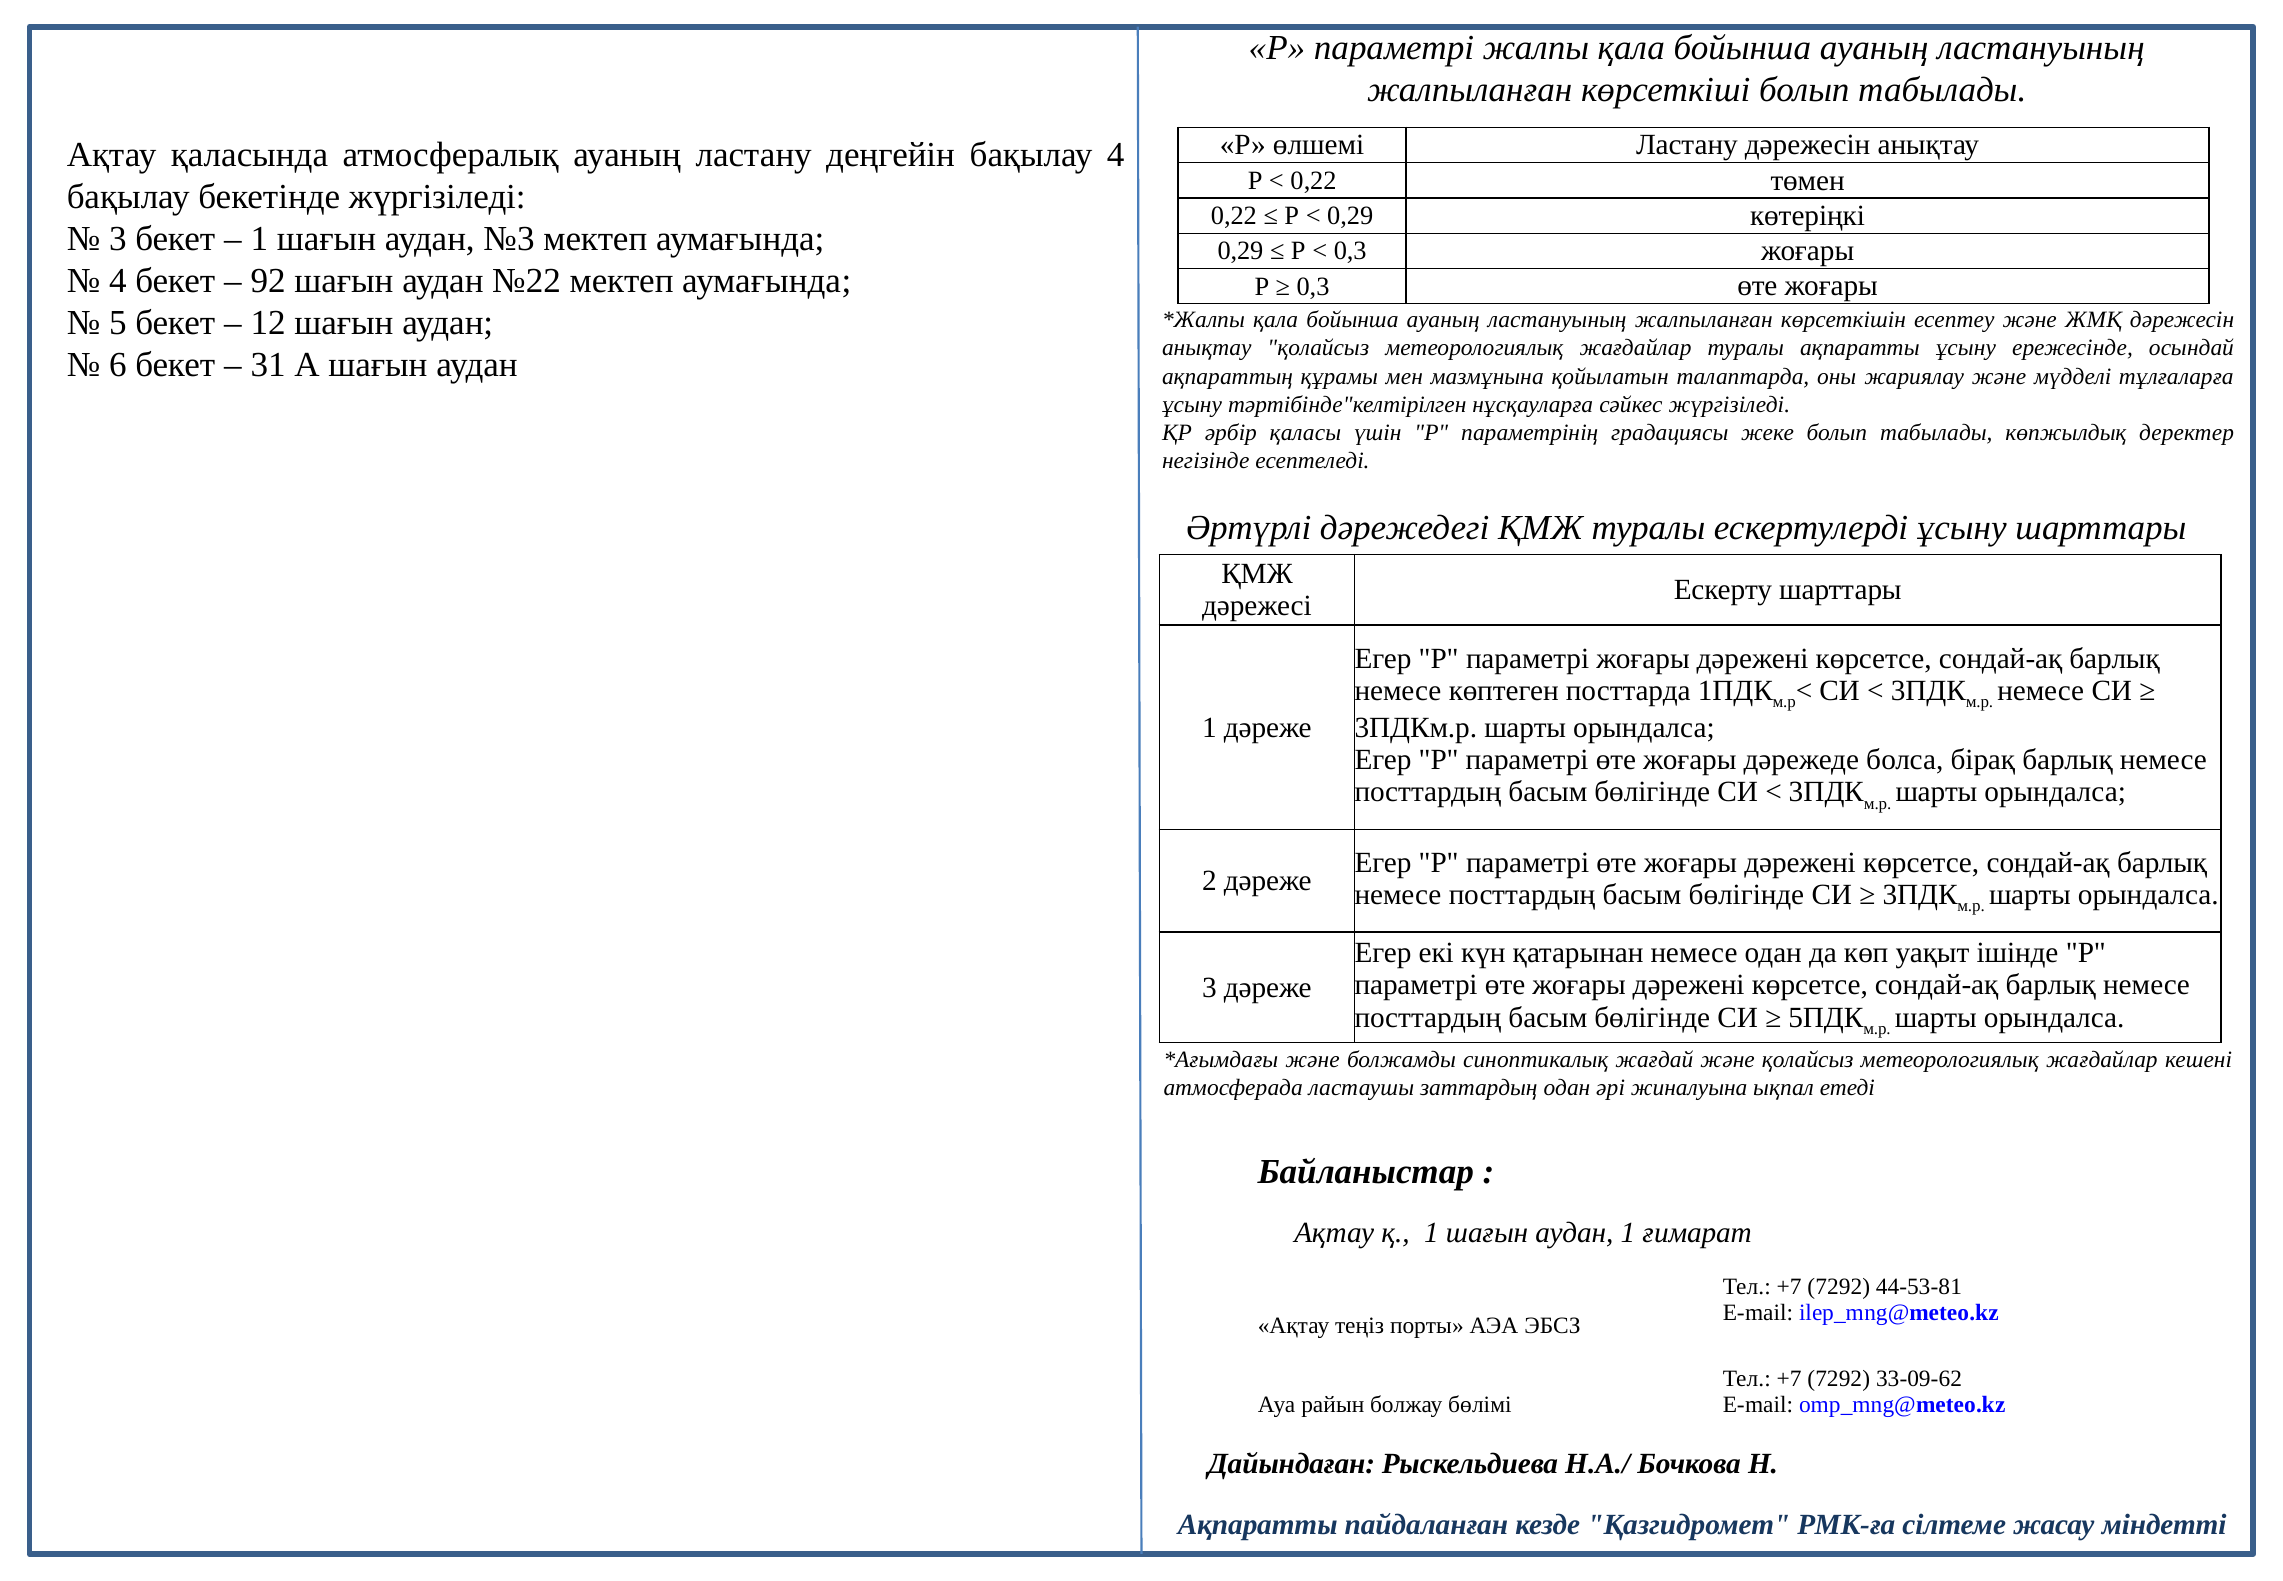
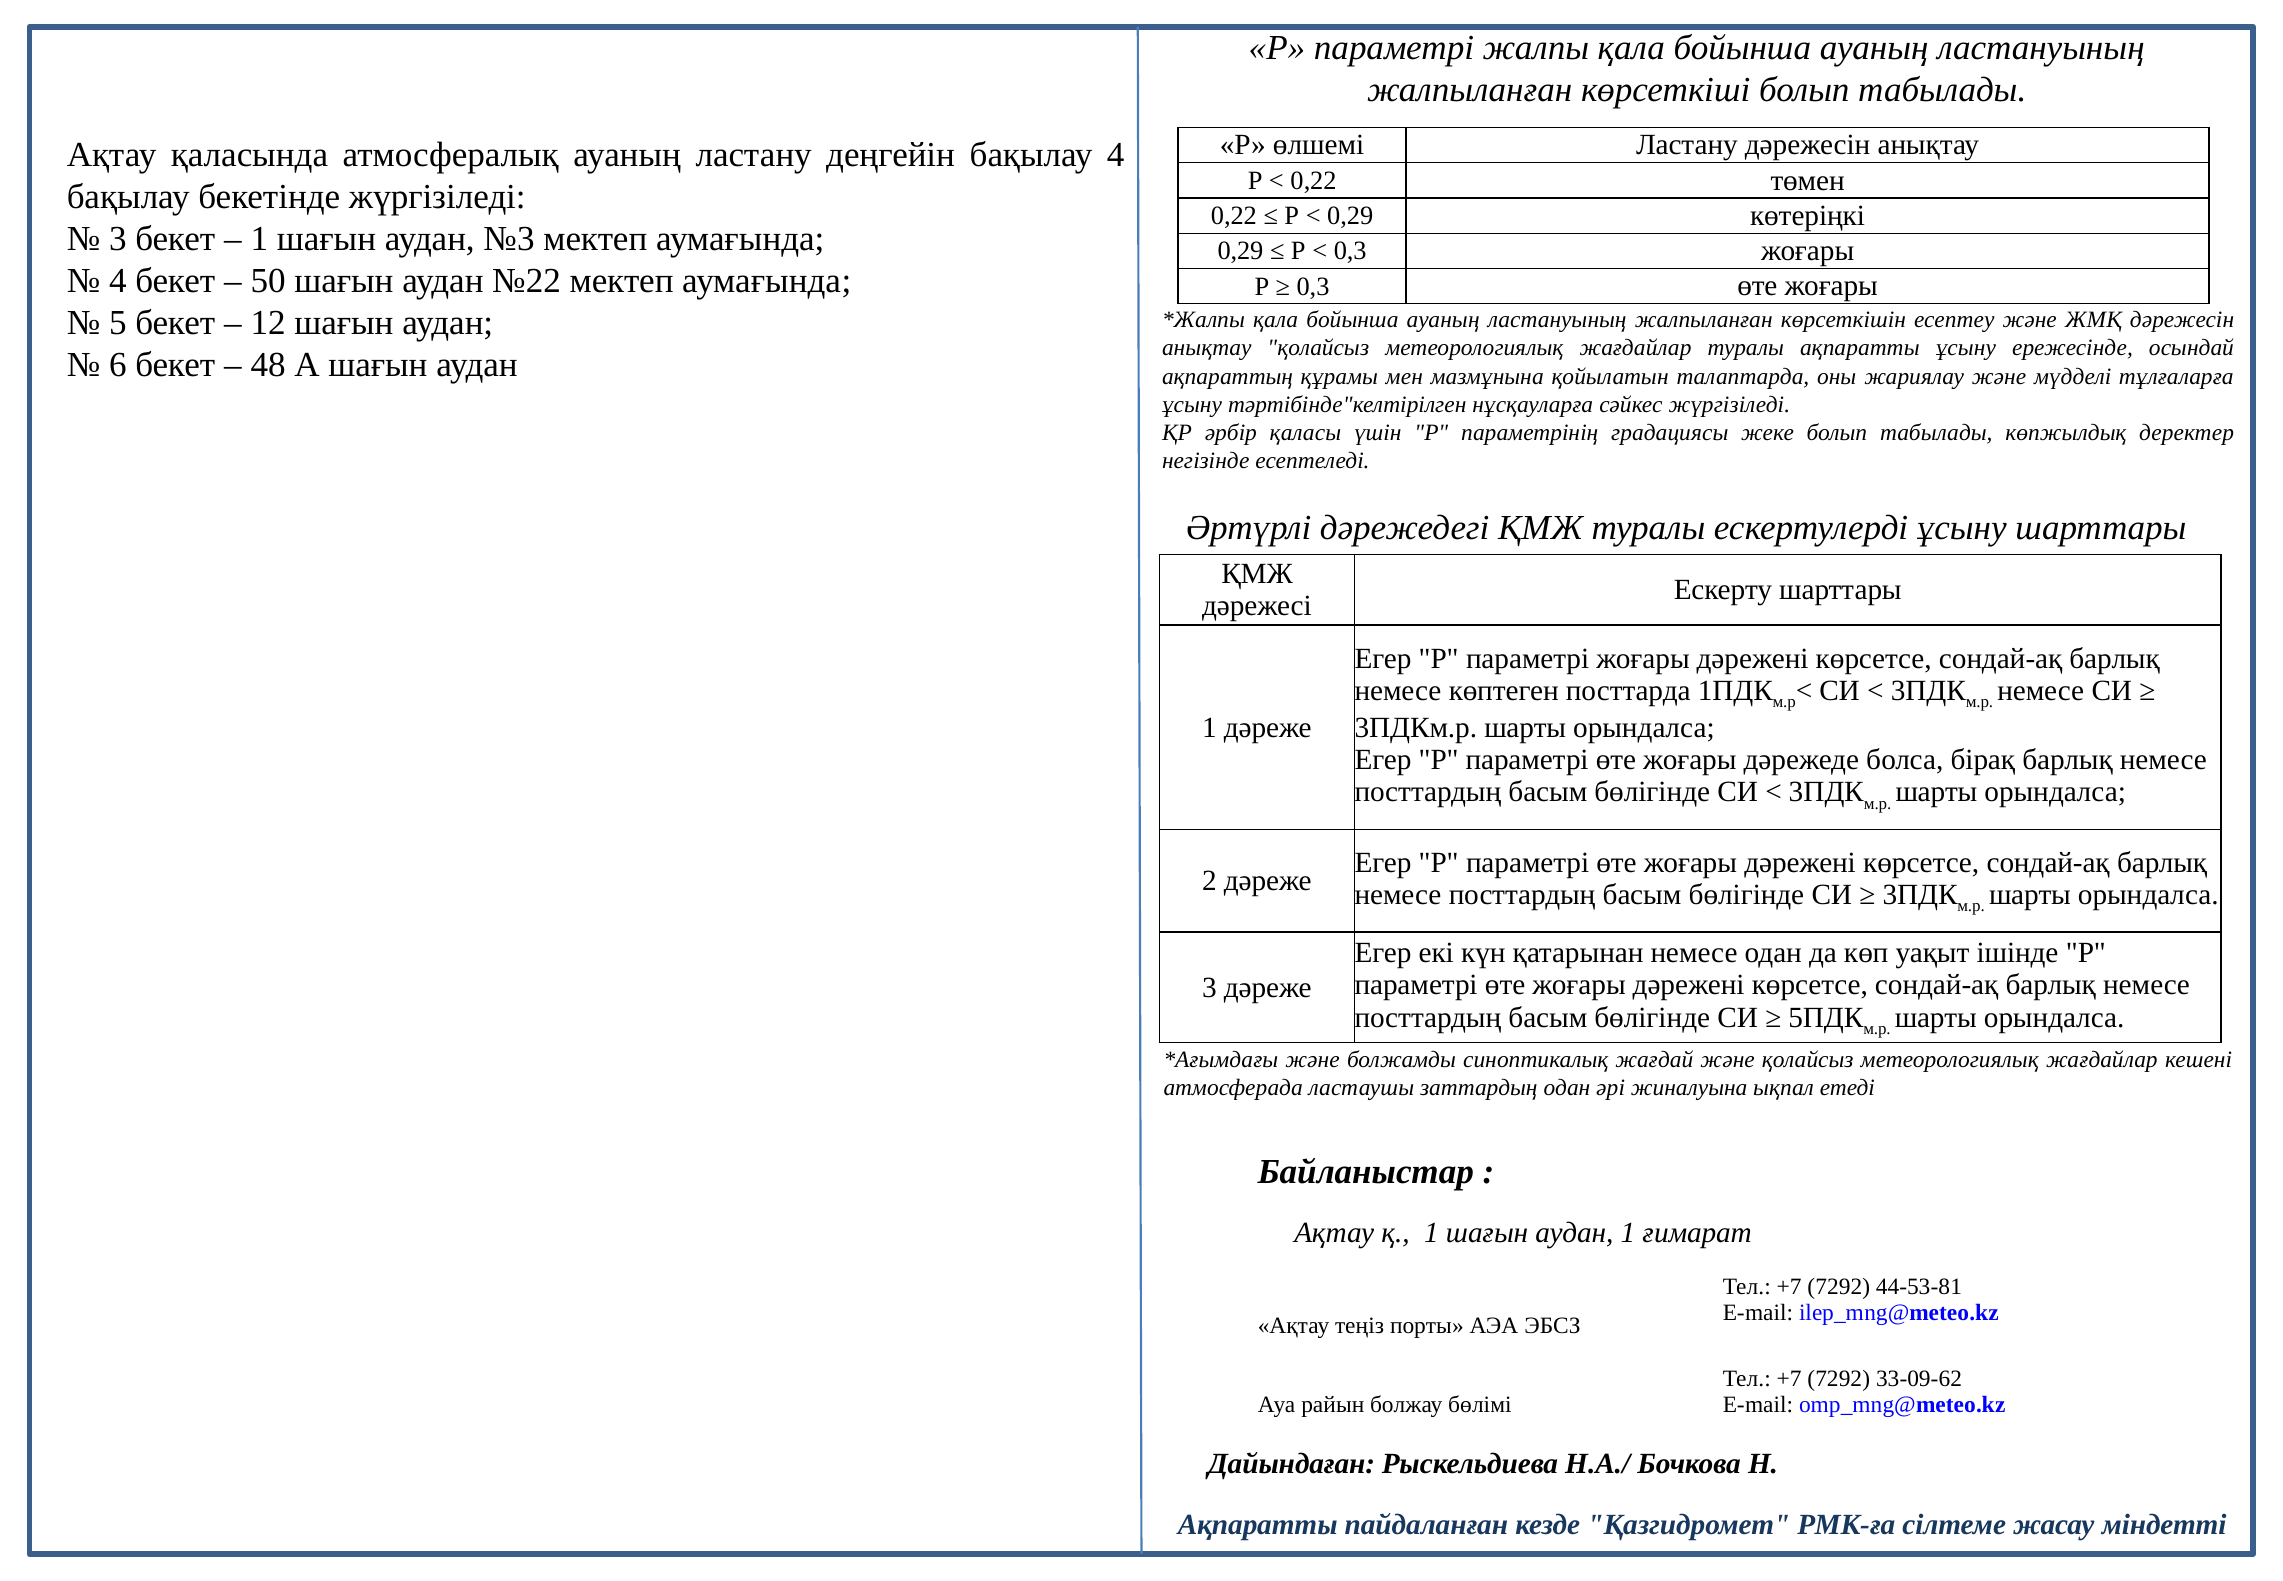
92: 92 -> 50 (268, 281)
31: 31 -> 48 (268, 365)
